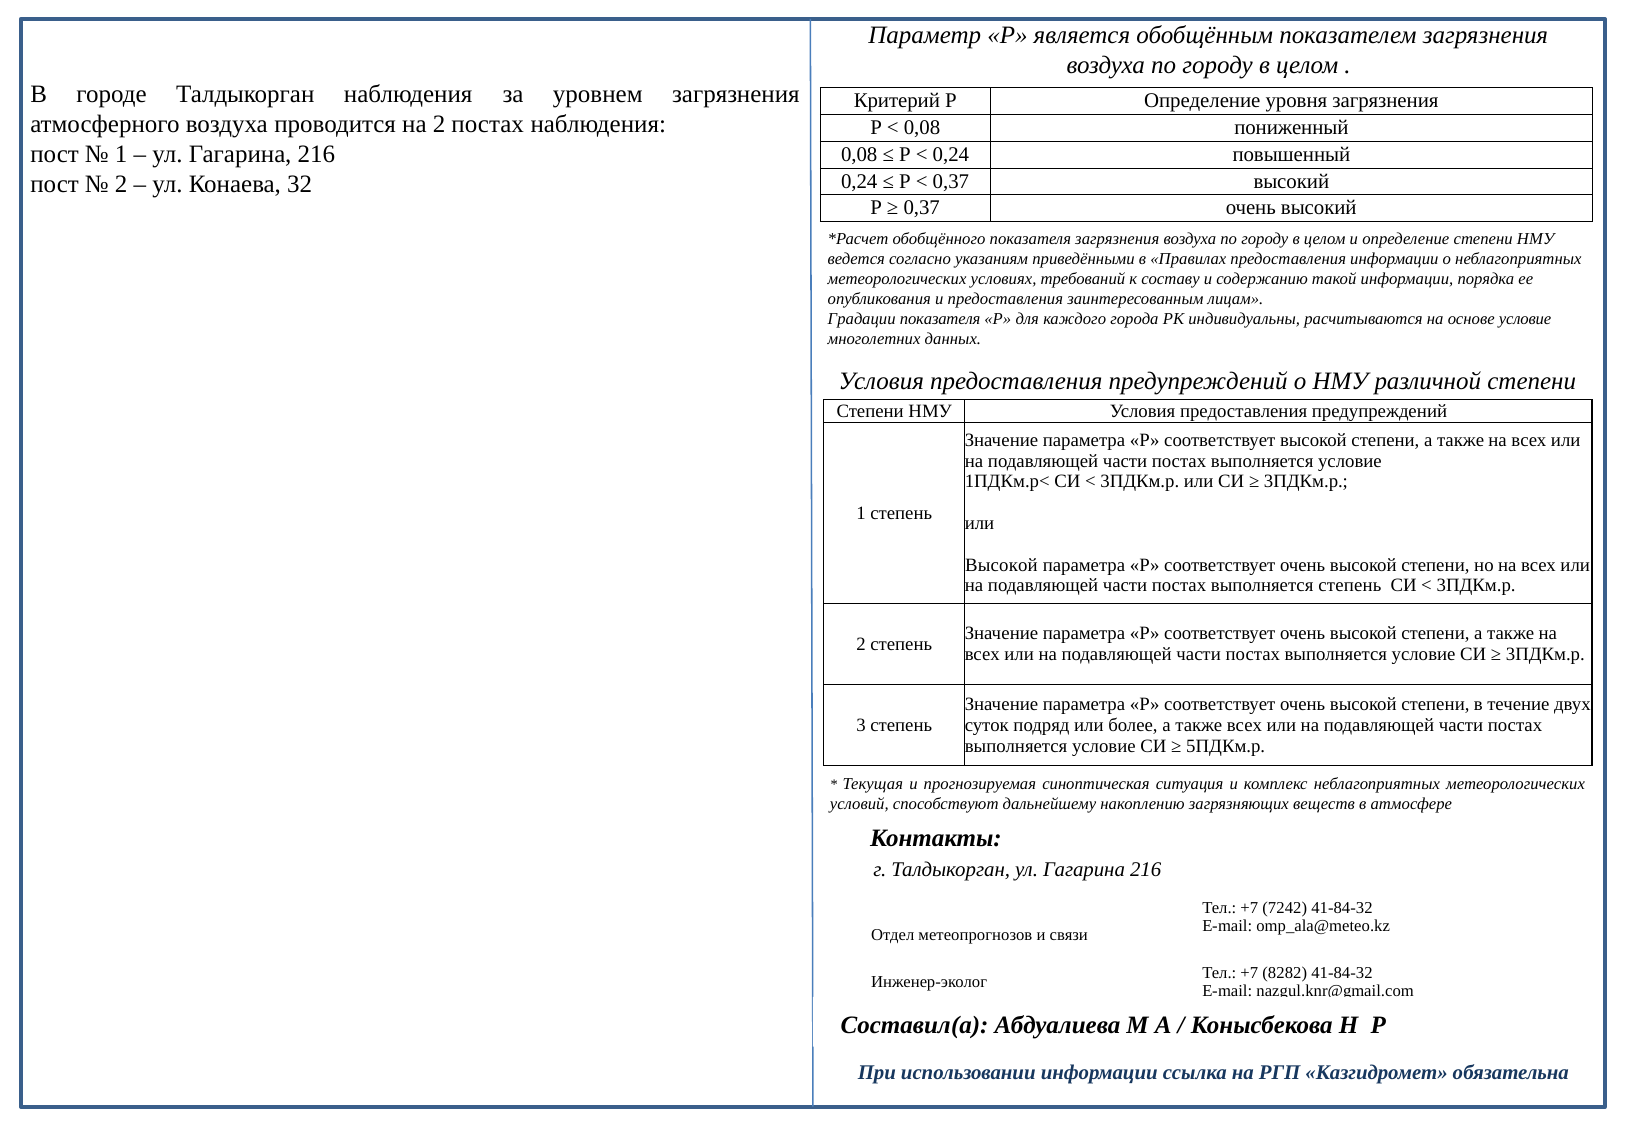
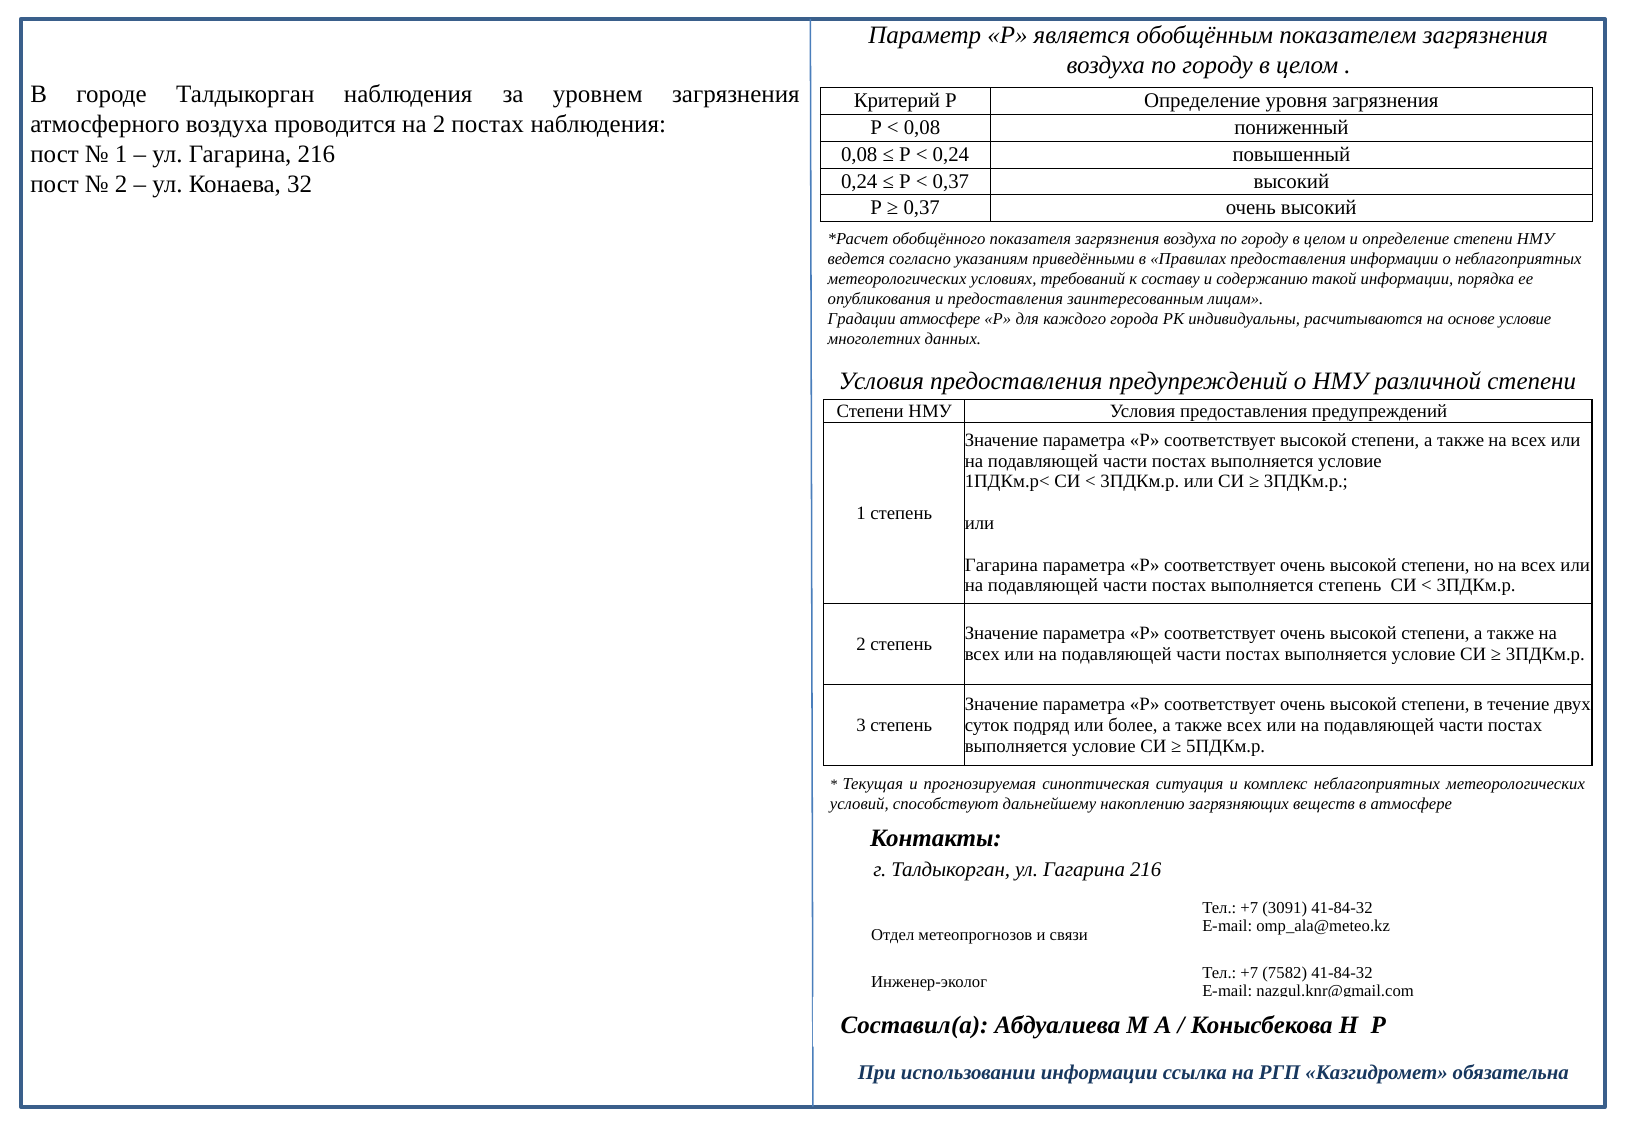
Градации показателя: показателя -> атмосфере (940, 319)
Высокой: Высокой -> Гагарина (1002, 565)
7242: 7242 -> 3091 (1285, 907)
8282: 8282 -> 7582 (1285, 972)
